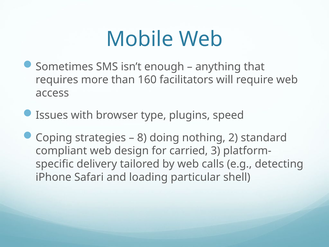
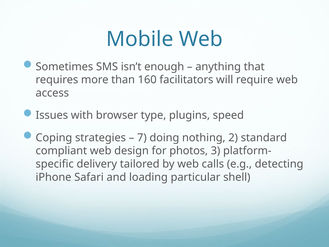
8: 8 -> 7 (142, 138)
carried: carried -> photos (189, 151)
